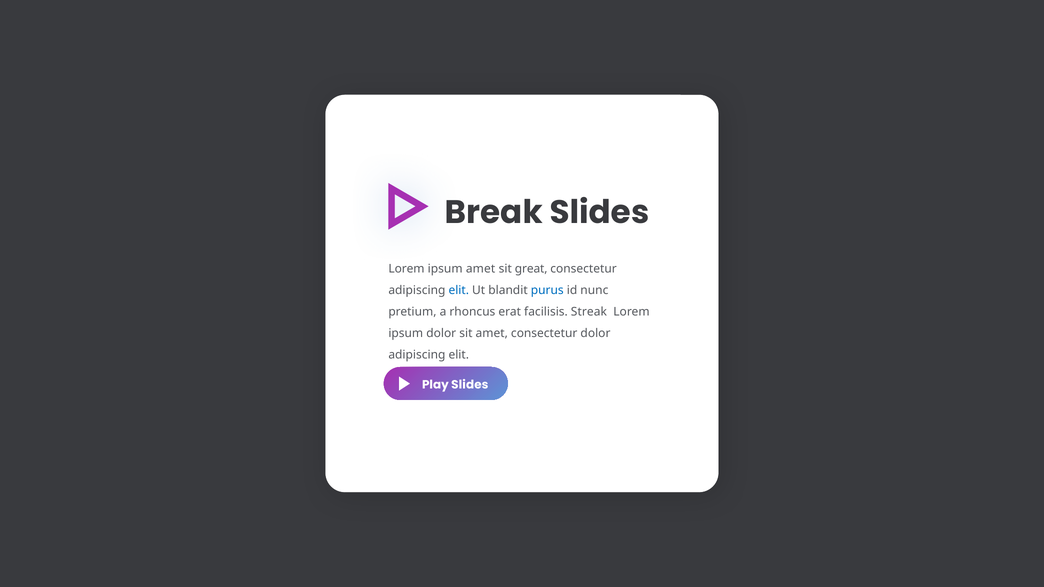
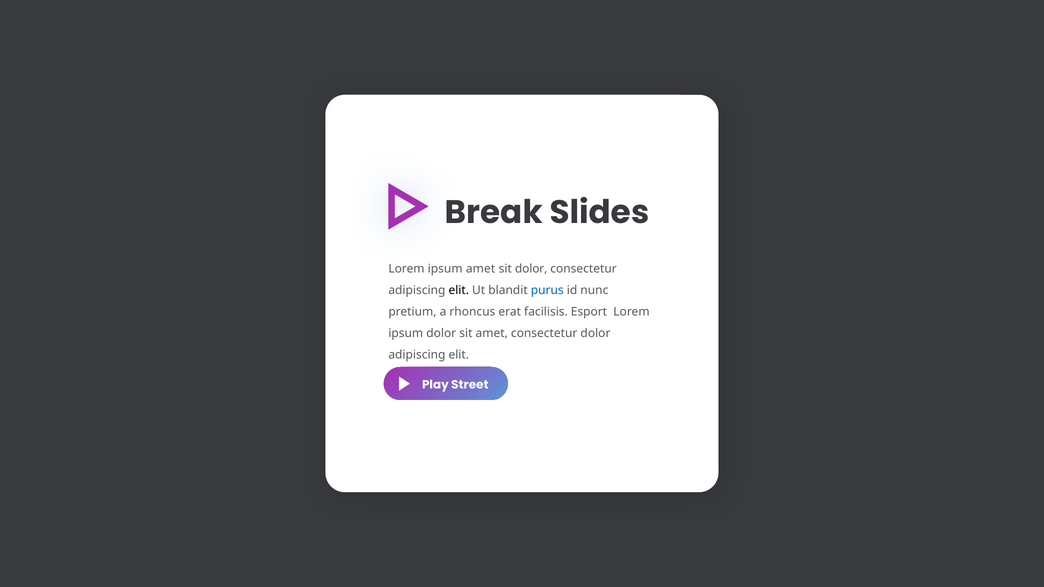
sit great: great -> dolor (531, 269)
elit colour: blue -> black (459, 291)
Streak: Streak -> Esport (589, 312)
Play Slides: Slides -> Street (470, 385)
